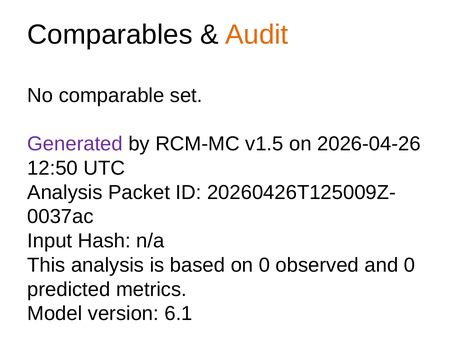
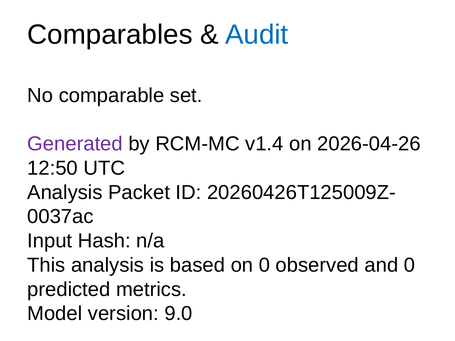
Audit colour: orange -> blue (257, 35)
v1.5: v1.5 -> v1.4 (264, 144)
6.1: 6.1 -> 9.0 (178, 314)
